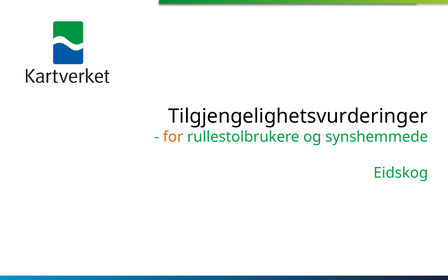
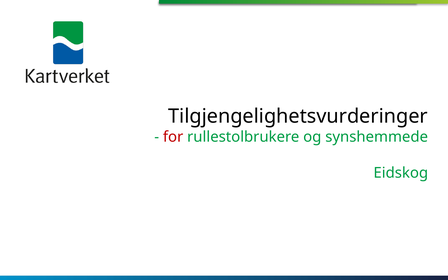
for colour: orange -> red (173, 137)
